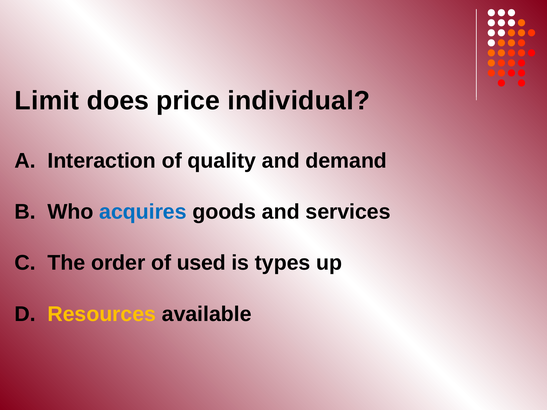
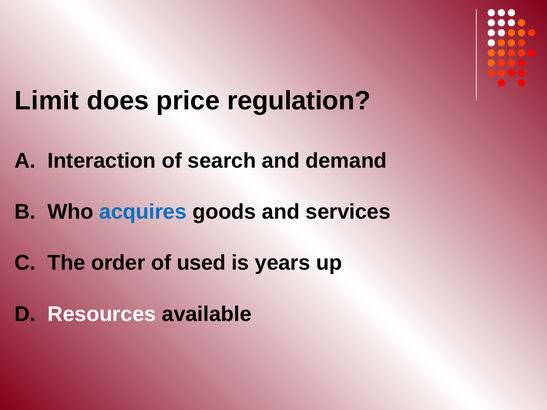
individual: individual -> regulation (299, 101)
quality: quality -> search (222, 161)
types: types -> years (283, 263)
Resources colour: yellow -> white (102, 314)
